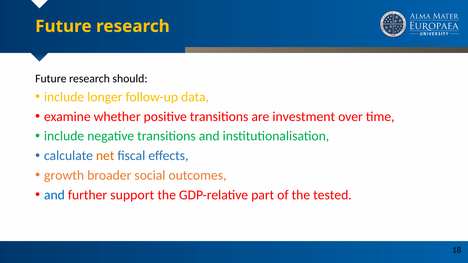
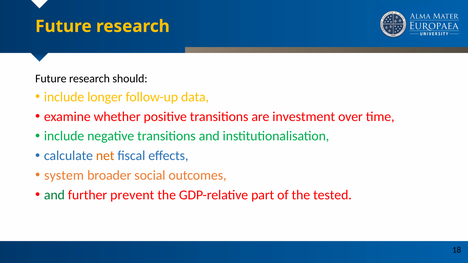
growth: growth -> system (64, 175)
and colour: blue -> green (54, 195)
support: support -> prevent (132, 195)
